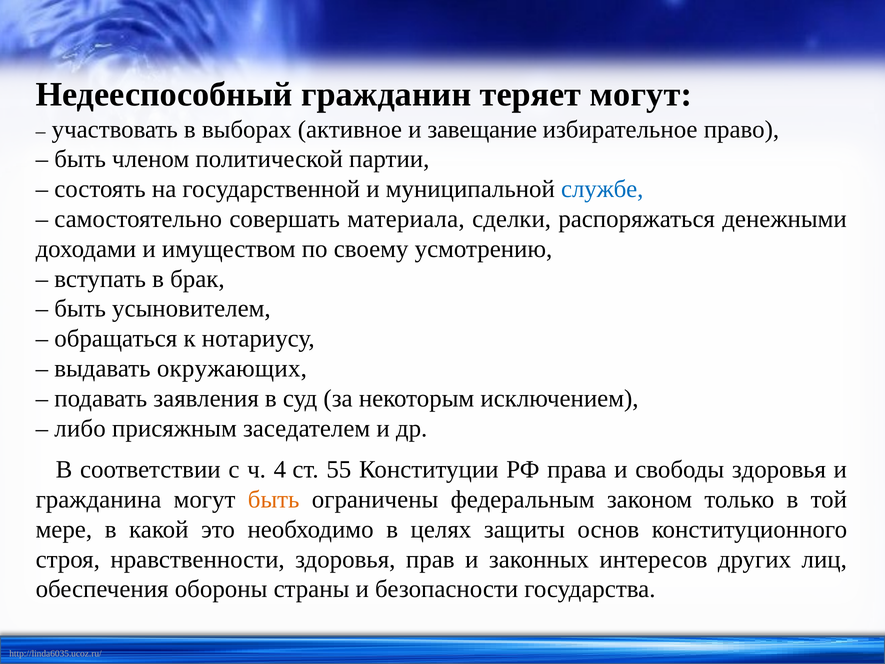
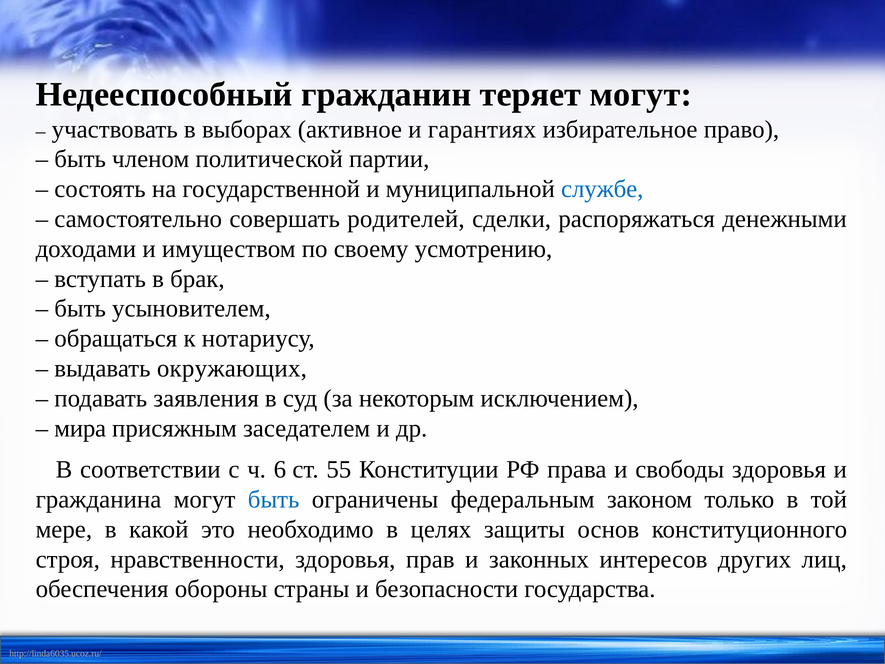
завещание: завещание -> гарантиях (482, 129)
материала: материала -> родителей (406, 219)
либо: либо -> мира (80, 428)
4: 4 -> 6 (280, 469)
быть colour: orange -> blue (274, 499)
